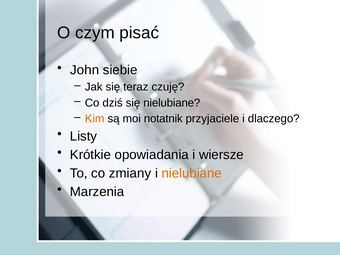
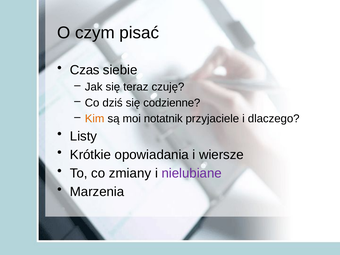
John: John -> Czas (85, 70)
się nielubiane: nielubiane -> codzienne (172, 103)
nielubiane colour: orange -> purple (192, 173)
